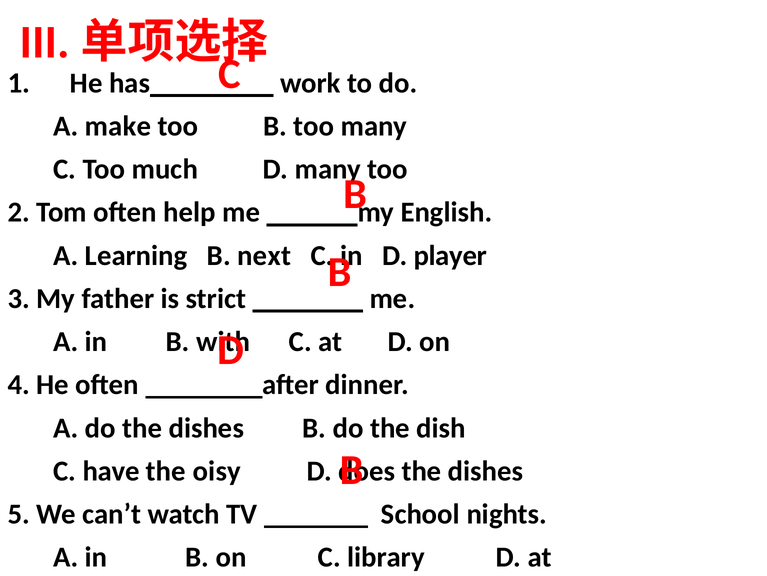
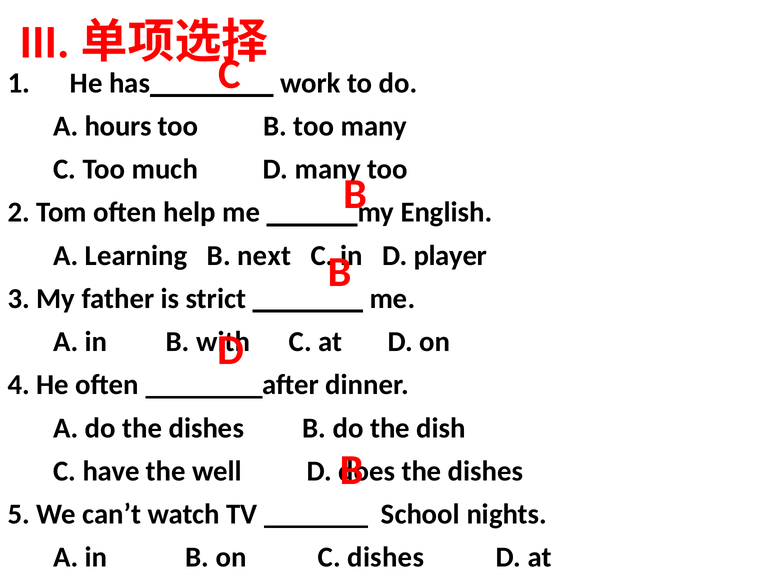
make: make -> hours (118, 126)
oisy: oisy -> well (217, 471)
C library: library -> dishes (386, 557)
